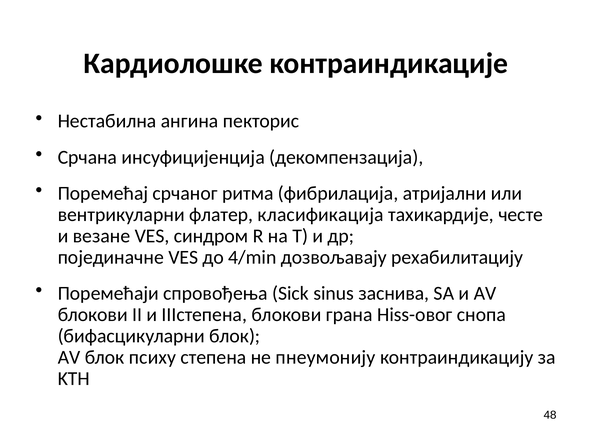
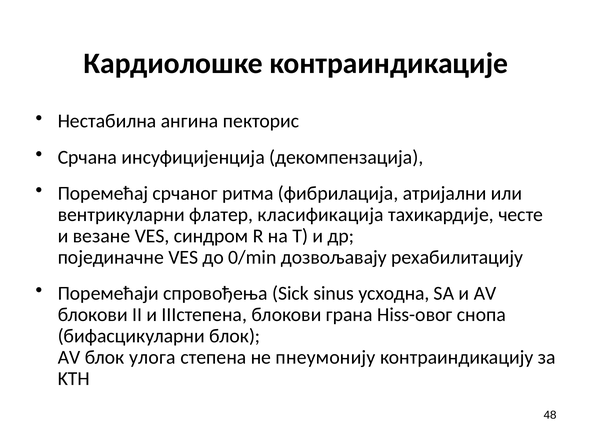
4/min: 4/min -> 0/min (252, 257)
заснива: заснива -> усходна (394, 293)
психу: психу -> улога (152, 357)
